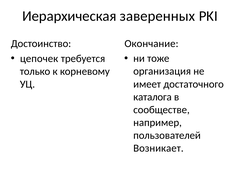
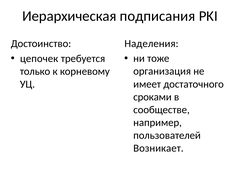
заверенных: заверенных -> подписания (157, 16)
Окончание: Окончание -> Наделения (151, 44)
каталога: каталога -> сроками (152, 97)
